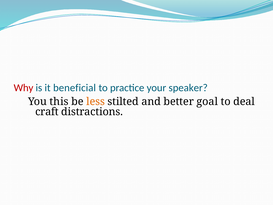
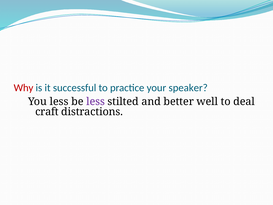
beneficial: beneficial -> successful (75, 88)
You this: this -> less (59, 102)
less colour: orange -> purple (96, 102)
goal: goal -> well (207, 102)
